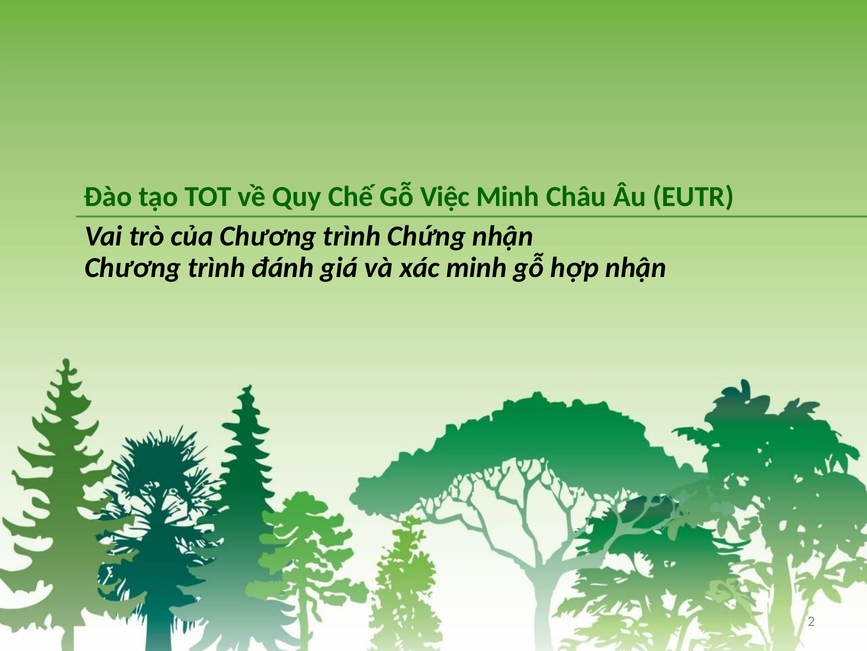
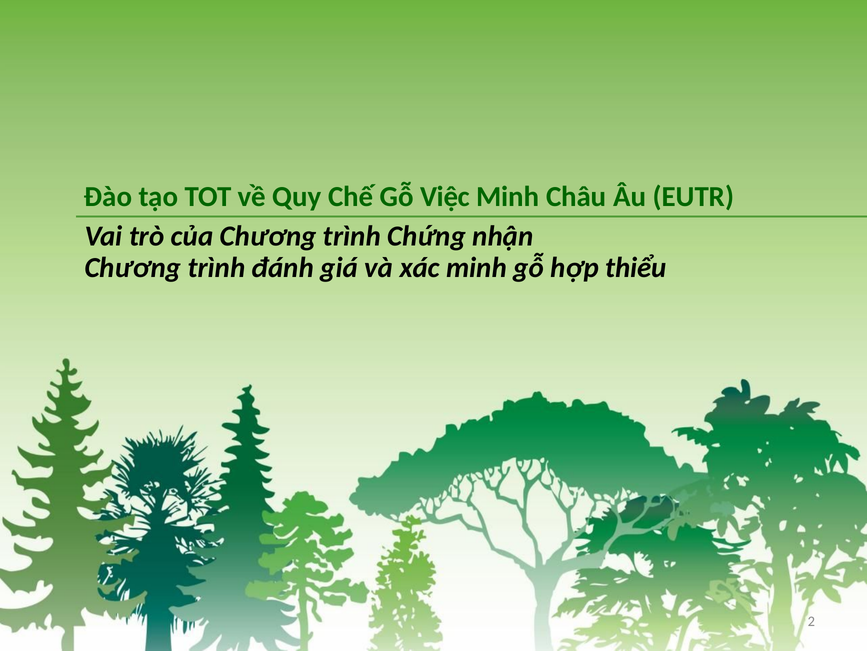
hợp nhận: nhận -> thiểu (636, 267)
